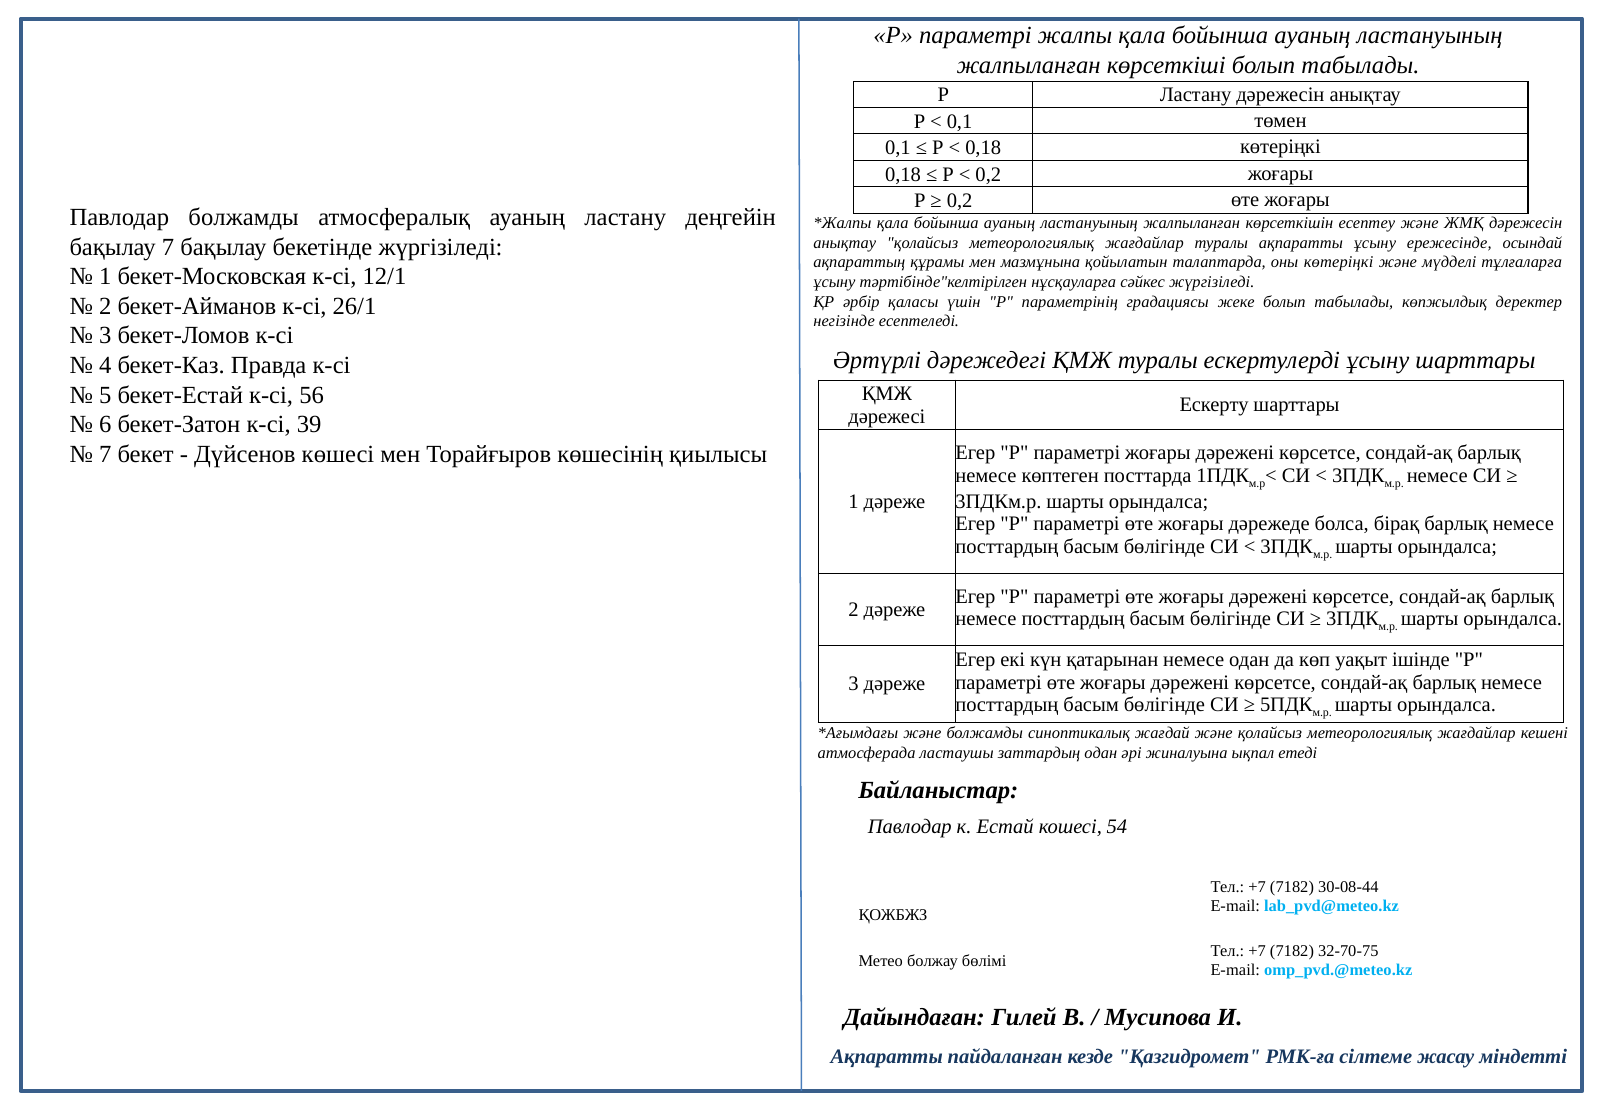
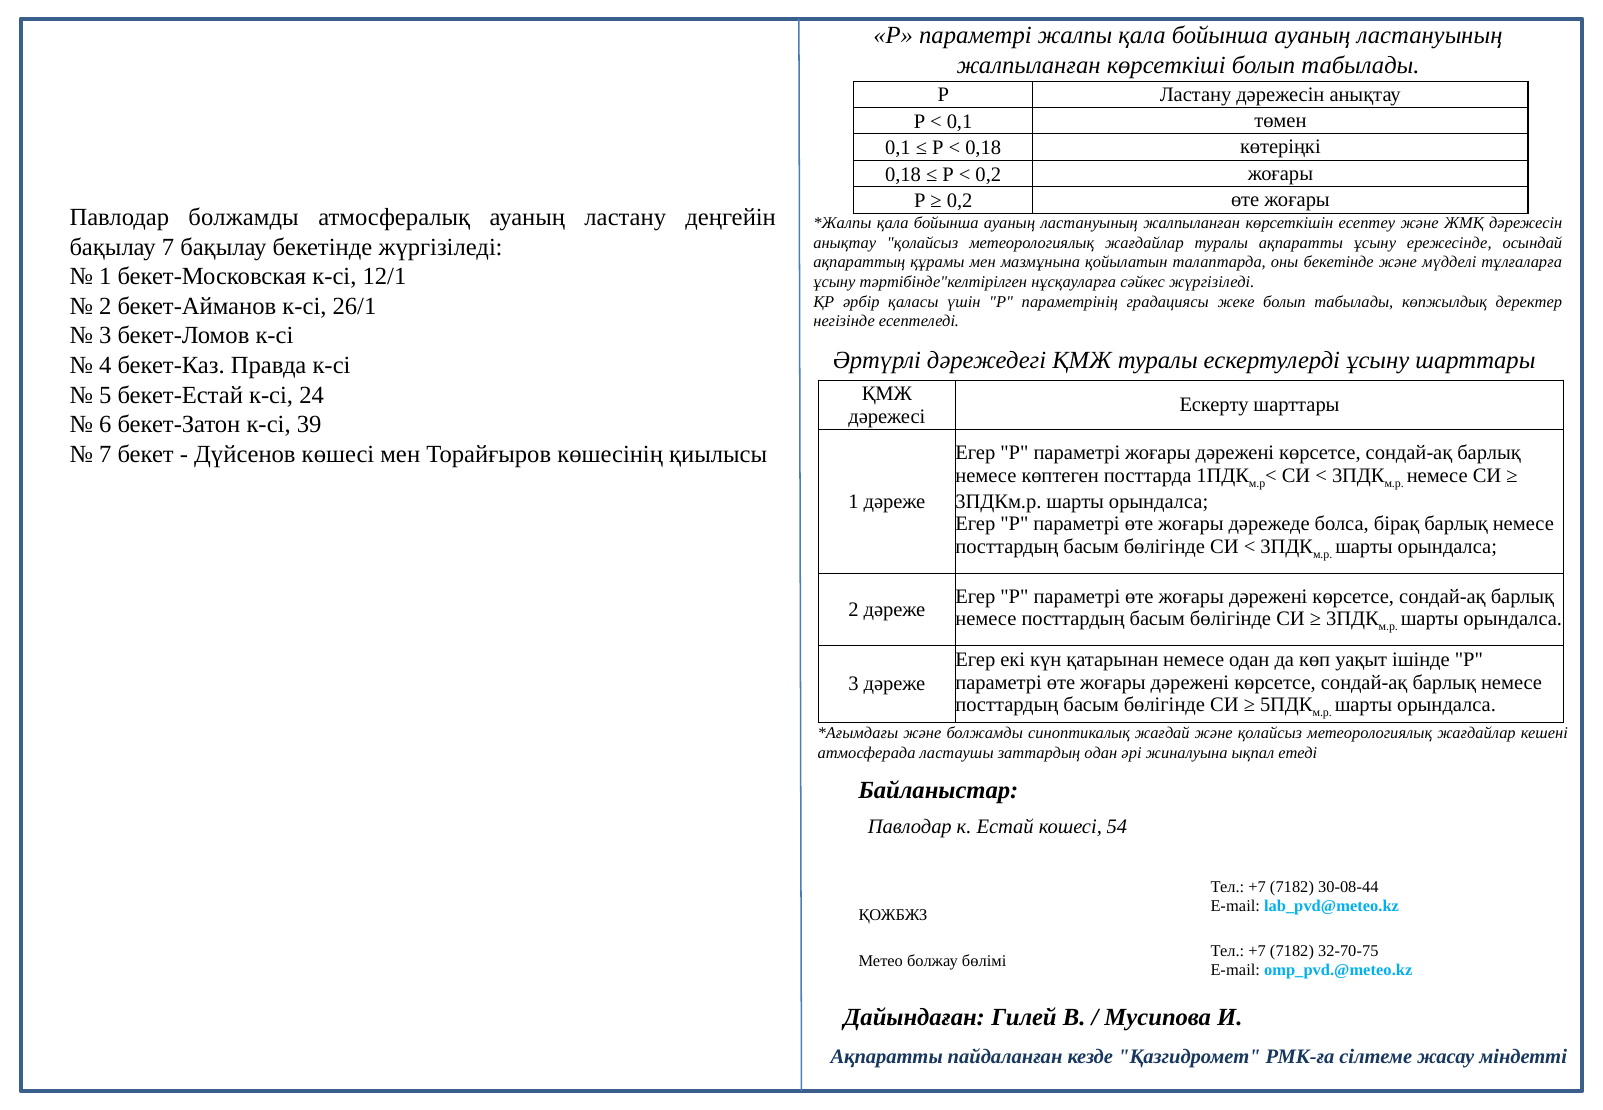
оны көтеріңкі: көтеріңкі -> бекетінде (1339, 262)
56: 56 -> 24 (312, 395)
